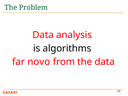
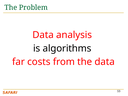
novo: novo -> costs (39, 62)
